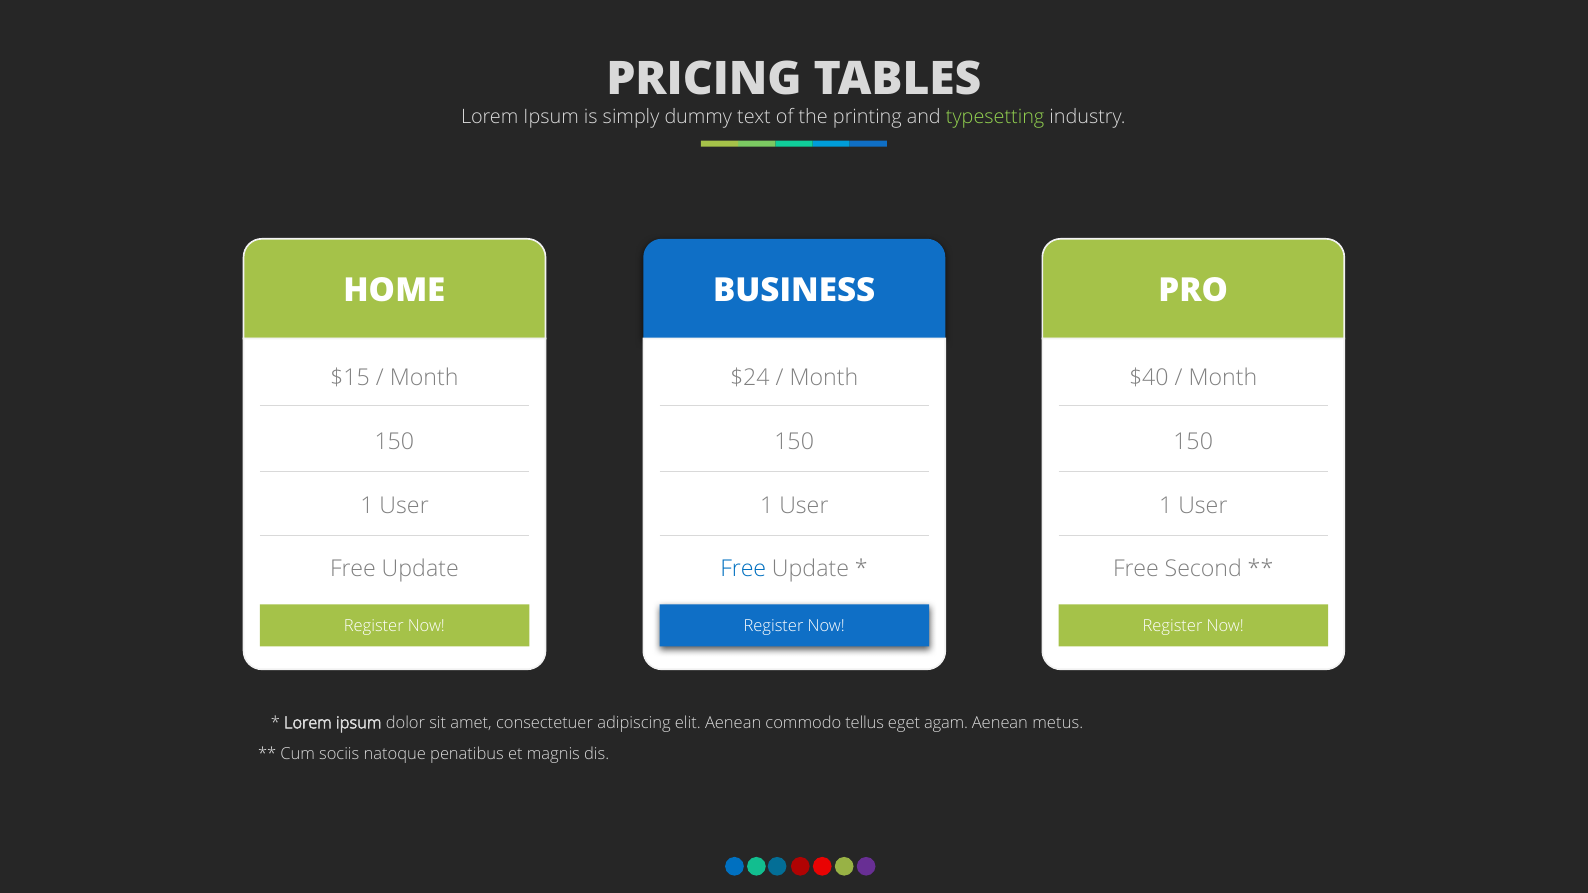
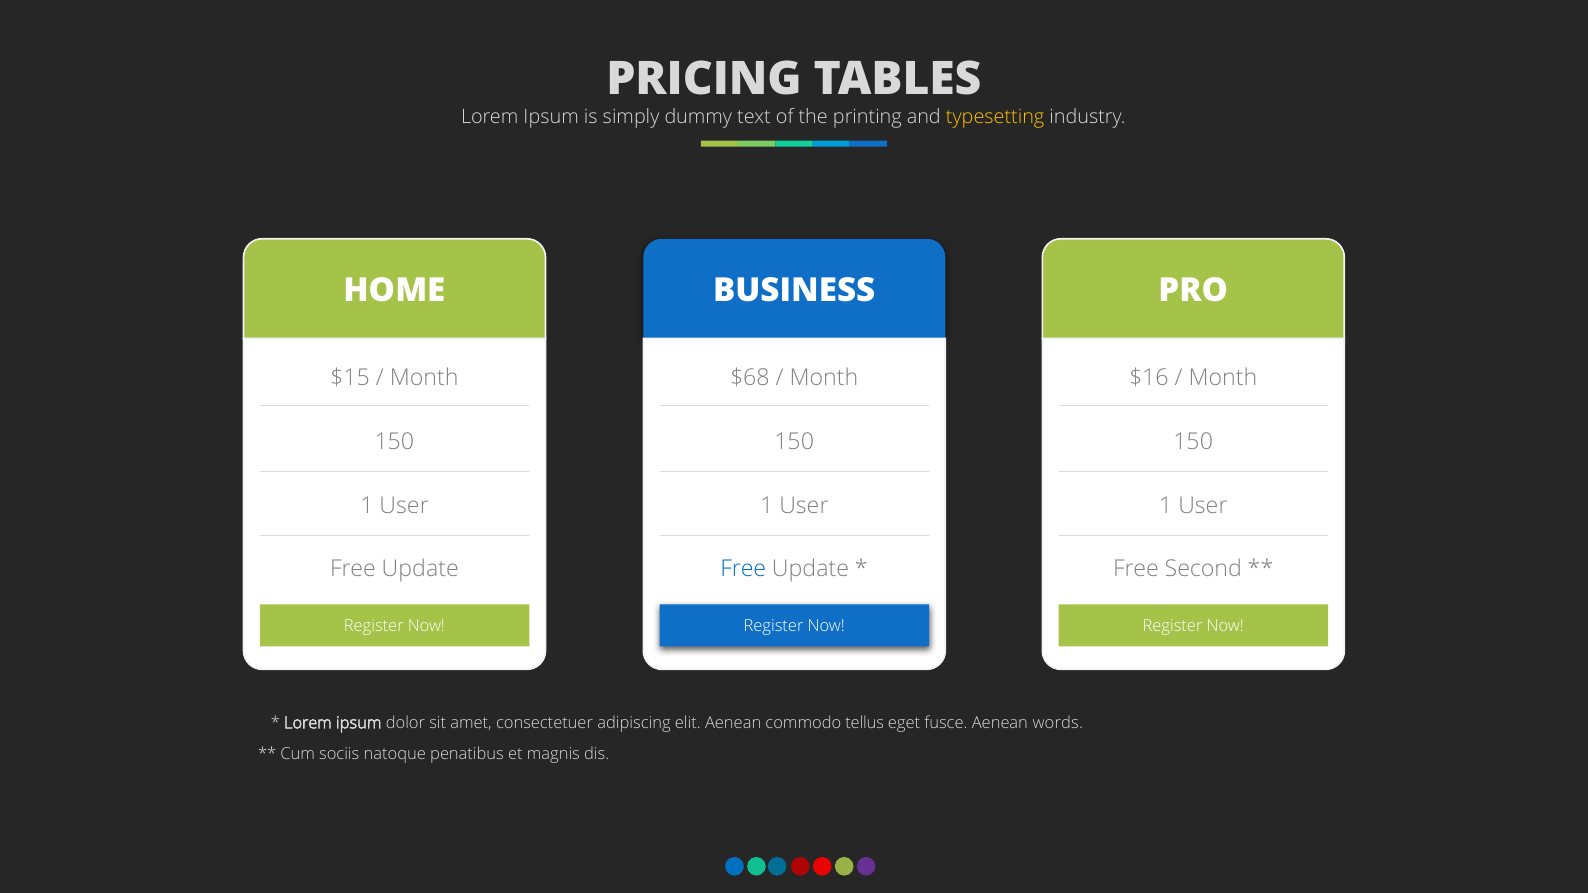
typesetting colour: light green -> yellow (995, 117)
$24: $24 -> $68 (750, 378)
$40: $40 -> $16 (1149, 378)
agam: agam -> fusce (946, 723)
metus: metus -> words (1058, 723)
